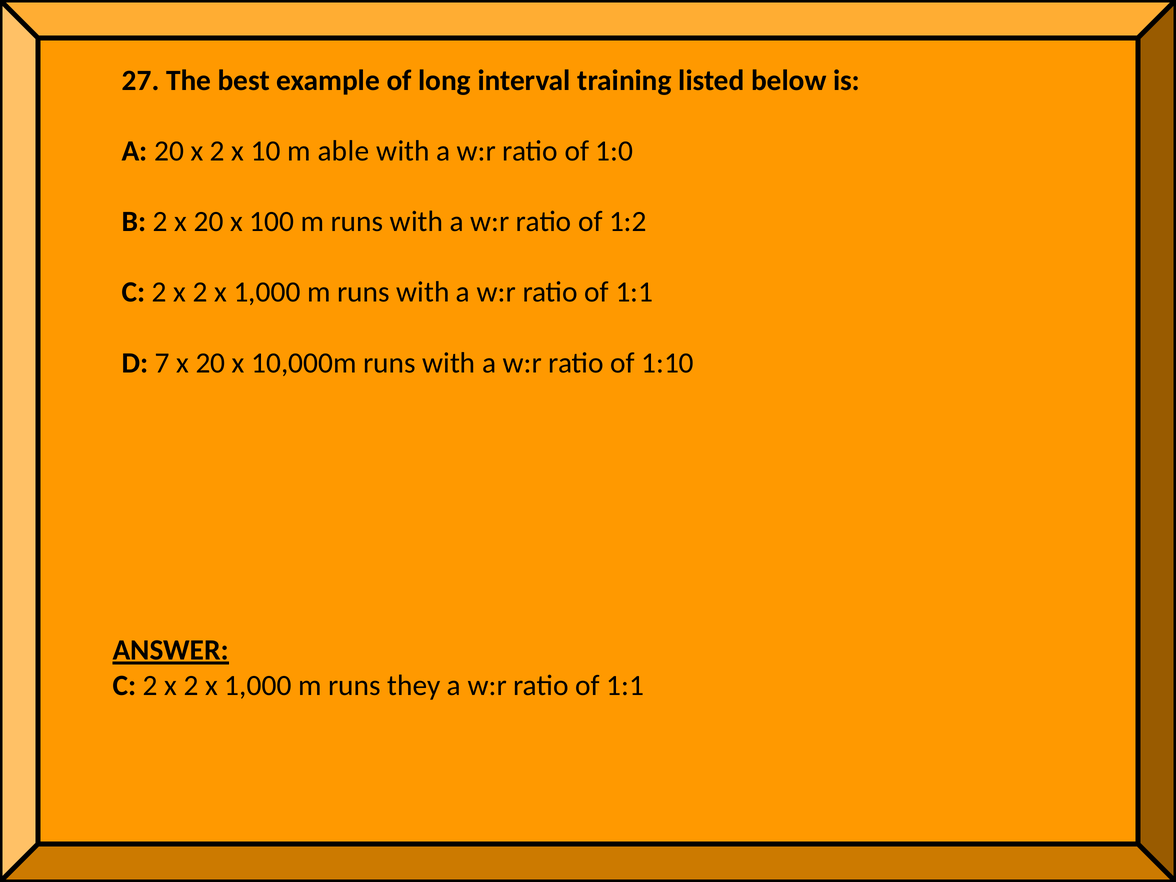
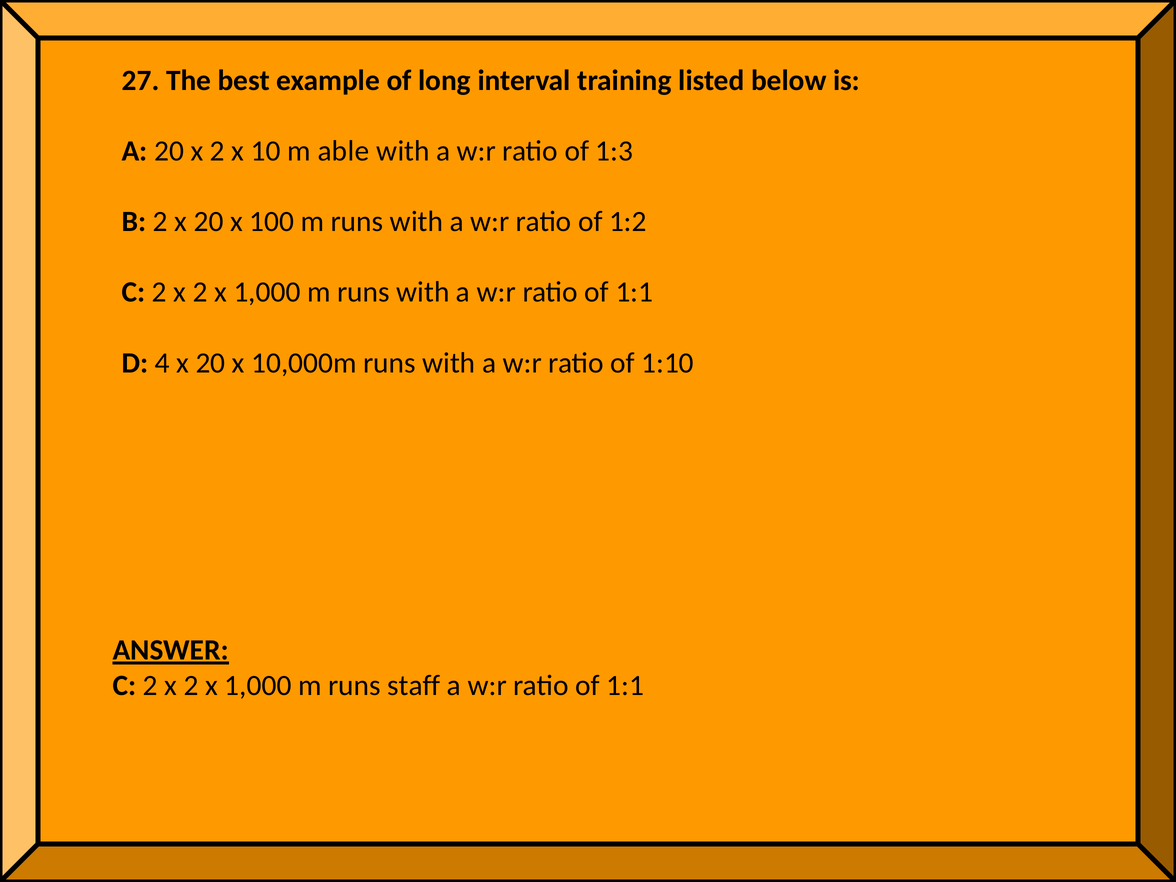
1:0: 1:0 -> 1:3 (614, 151)
7: 7 -> 4 (162, 363)
they: they -> staff (414, 685)
